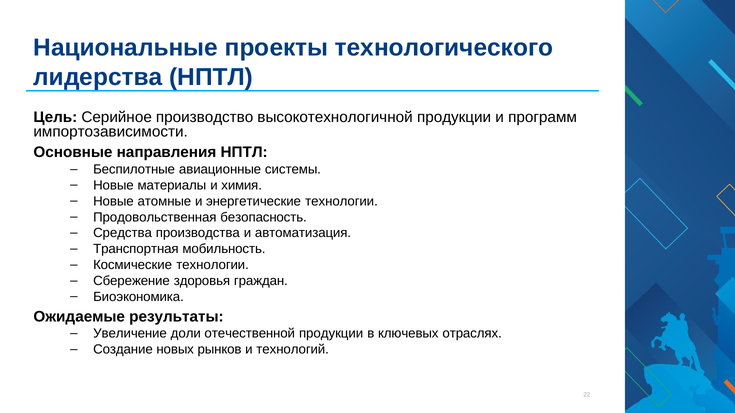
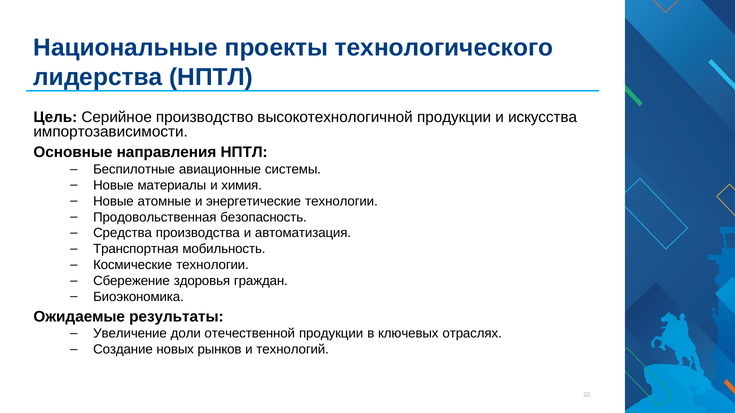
программ: программ -> искусства (543, 117)
